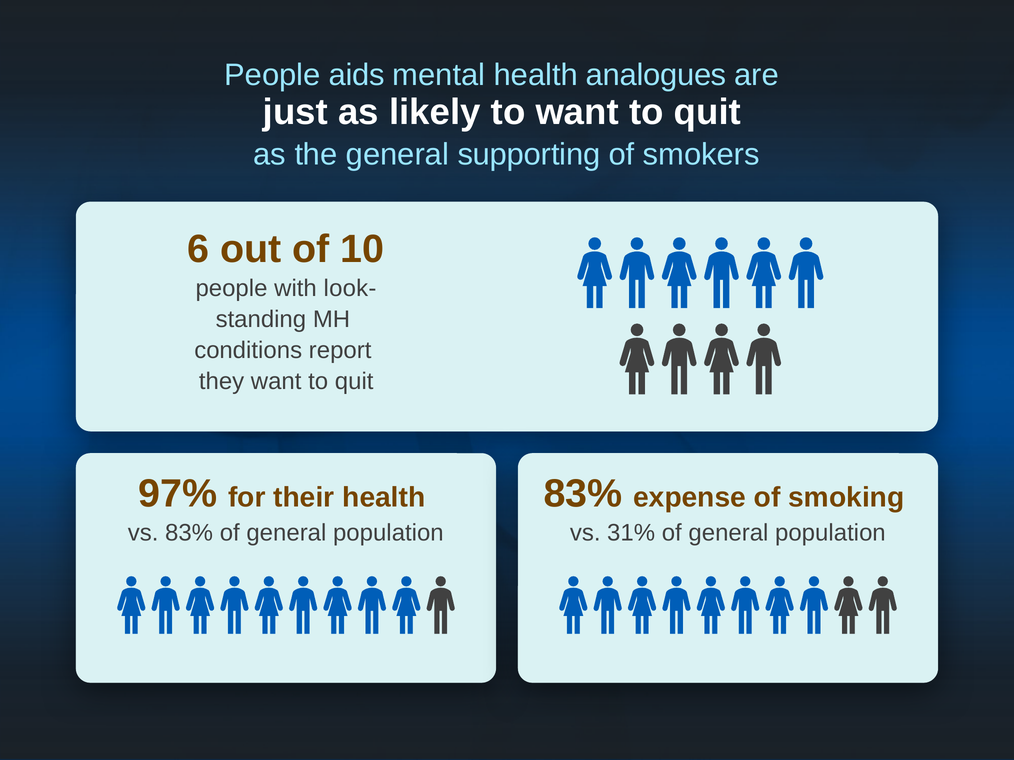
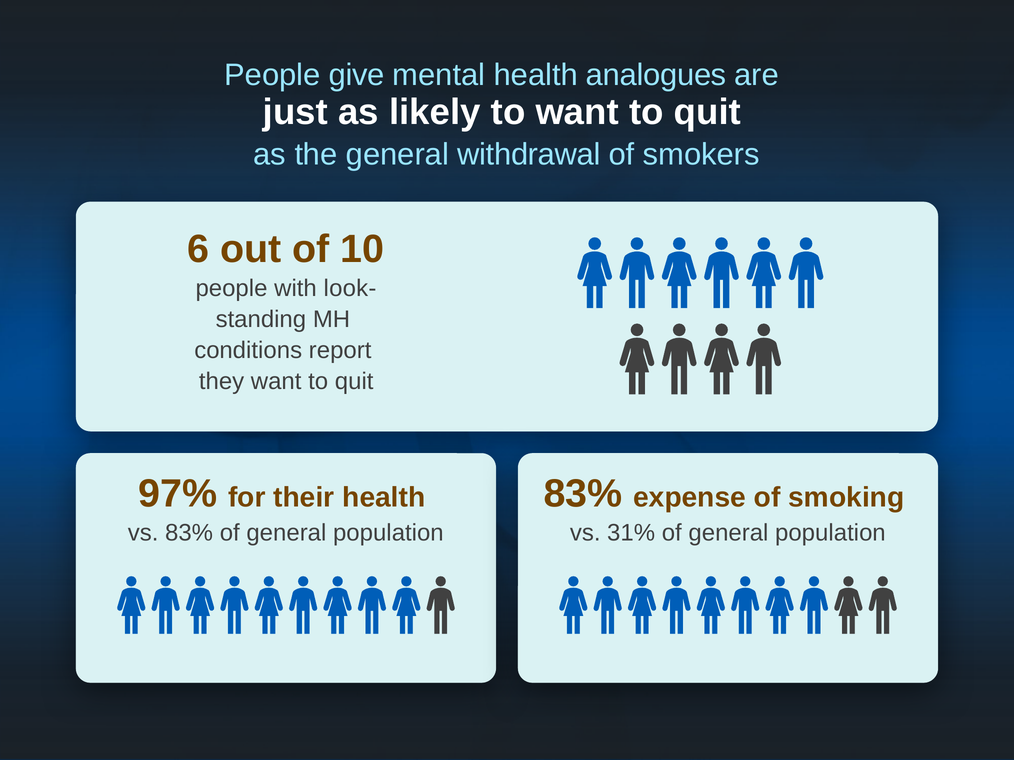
aids: aids -> give (357, 75)
supporting: supporting -> withdrawal (529, 154)
